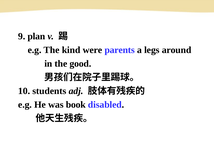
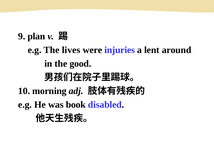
kind: kind -> lives (71, 50)
parents: parents -> injuries (120, 50)
legs: legs -> lent (152, 50)
students: students -> morning (49, 91)
